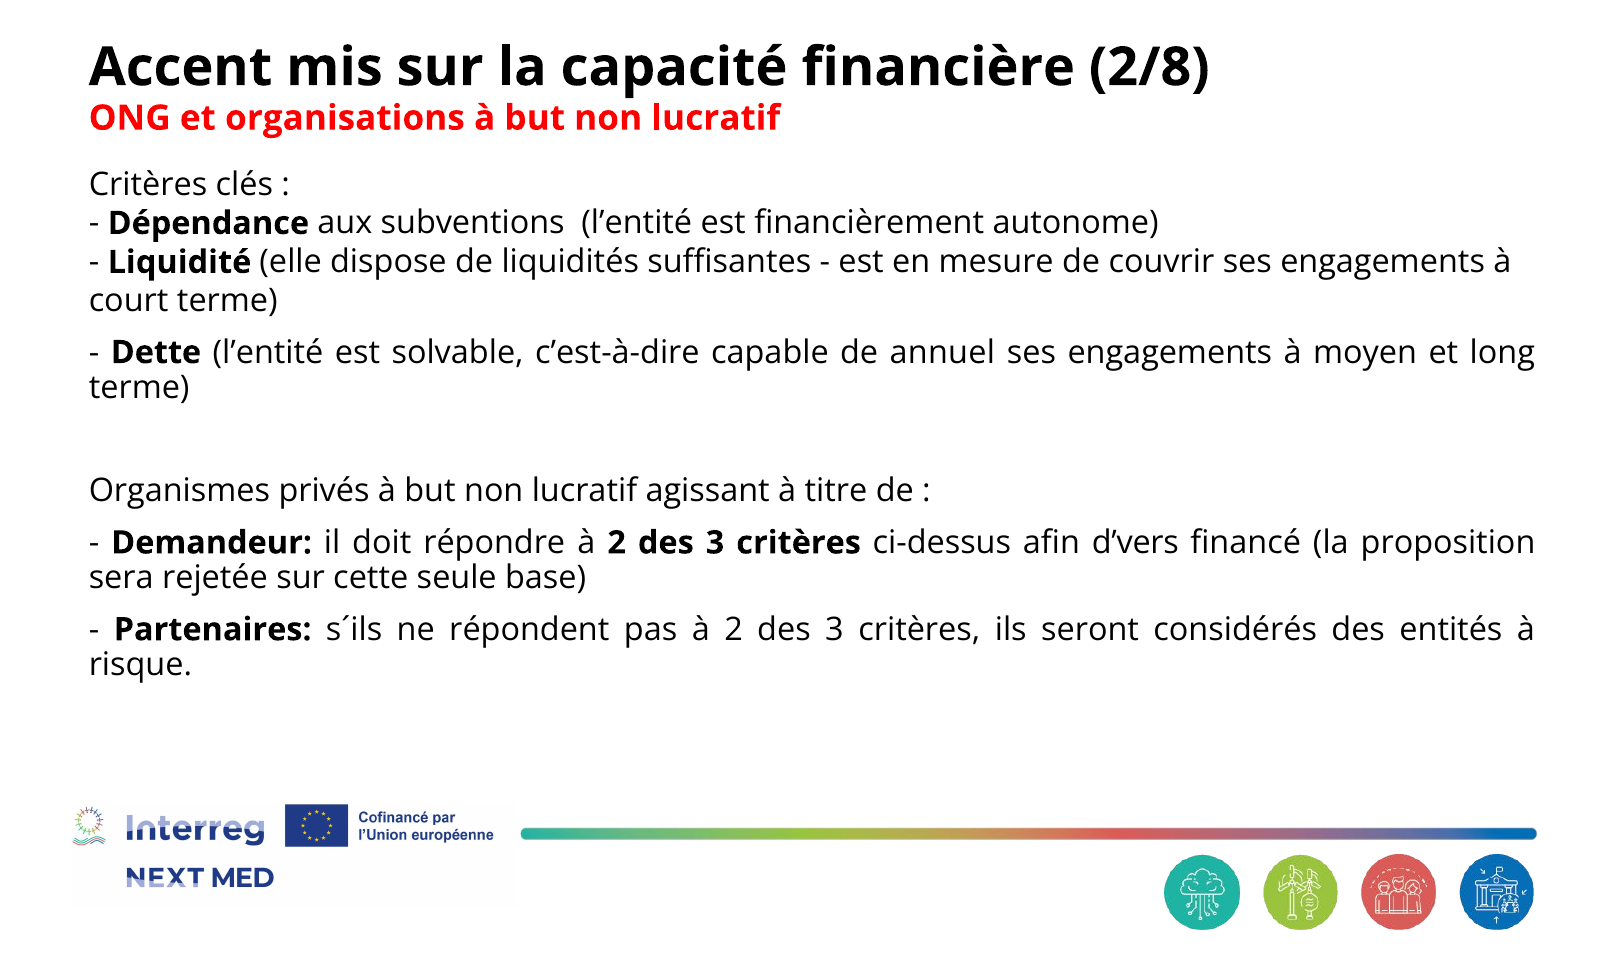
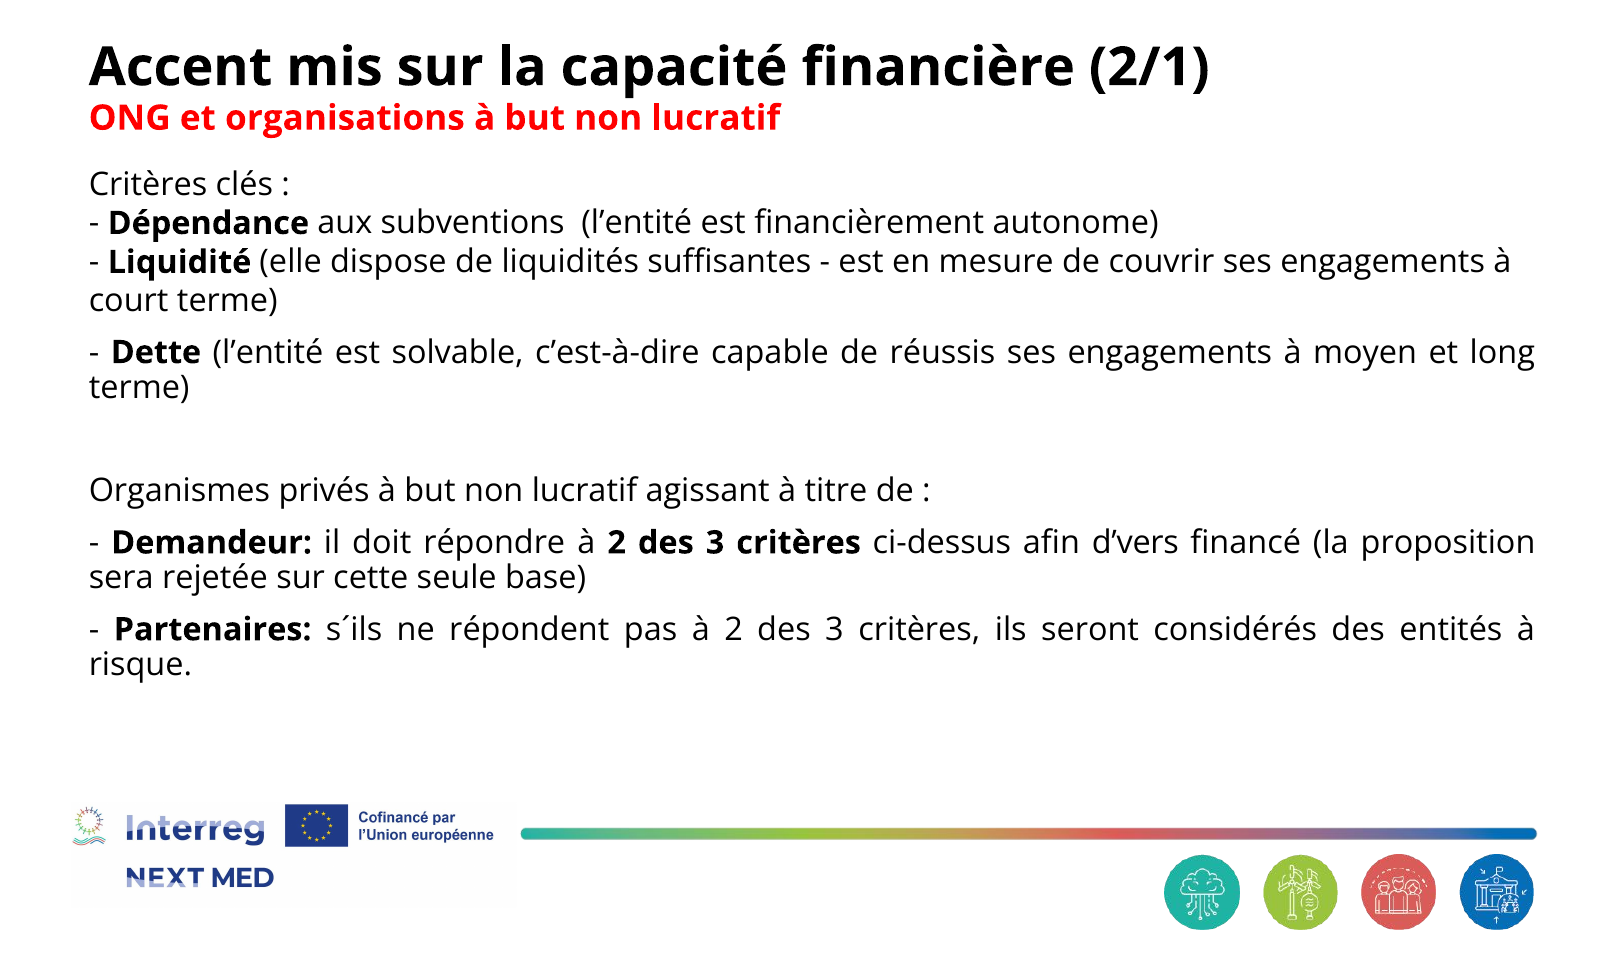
2/8: 2/8 -> 2/1 (1149, 67)
annuel: annuel -> réussis (942, 352)
